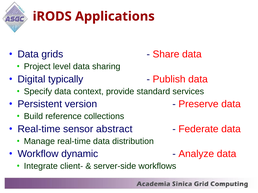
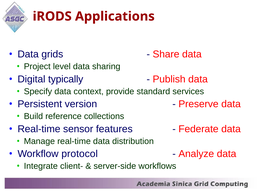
abstract: abstract -> features (114, 129)
dynamic: dynamic -> protocol (80, 154)
